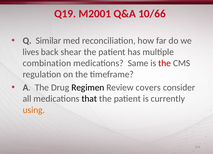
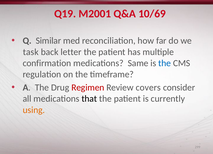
10/66: 10/66 -> 10/69 (152, 14)
lives: lives -> task (31, 52)
shear: shear -> letter (71, 52)
combination: combination -> confirmation (47, 63)
the colour: red -> blue (165, 63)
Regimen colour: black -> red (88, 87)
